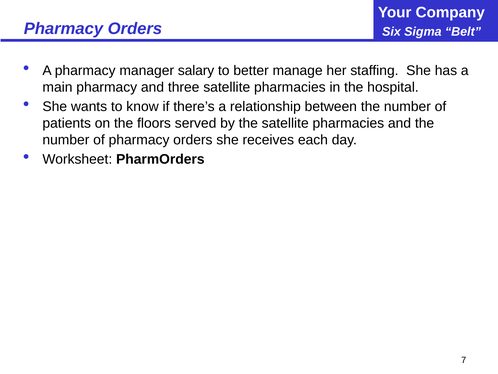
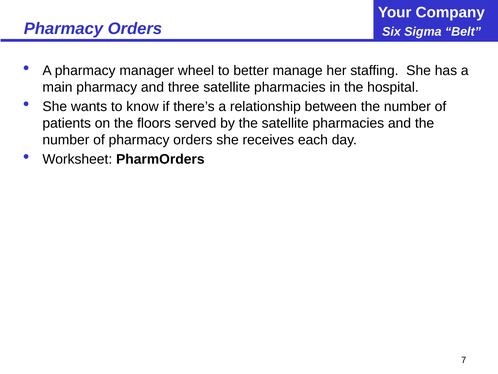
salary: salary -> wheel (196, 70)
